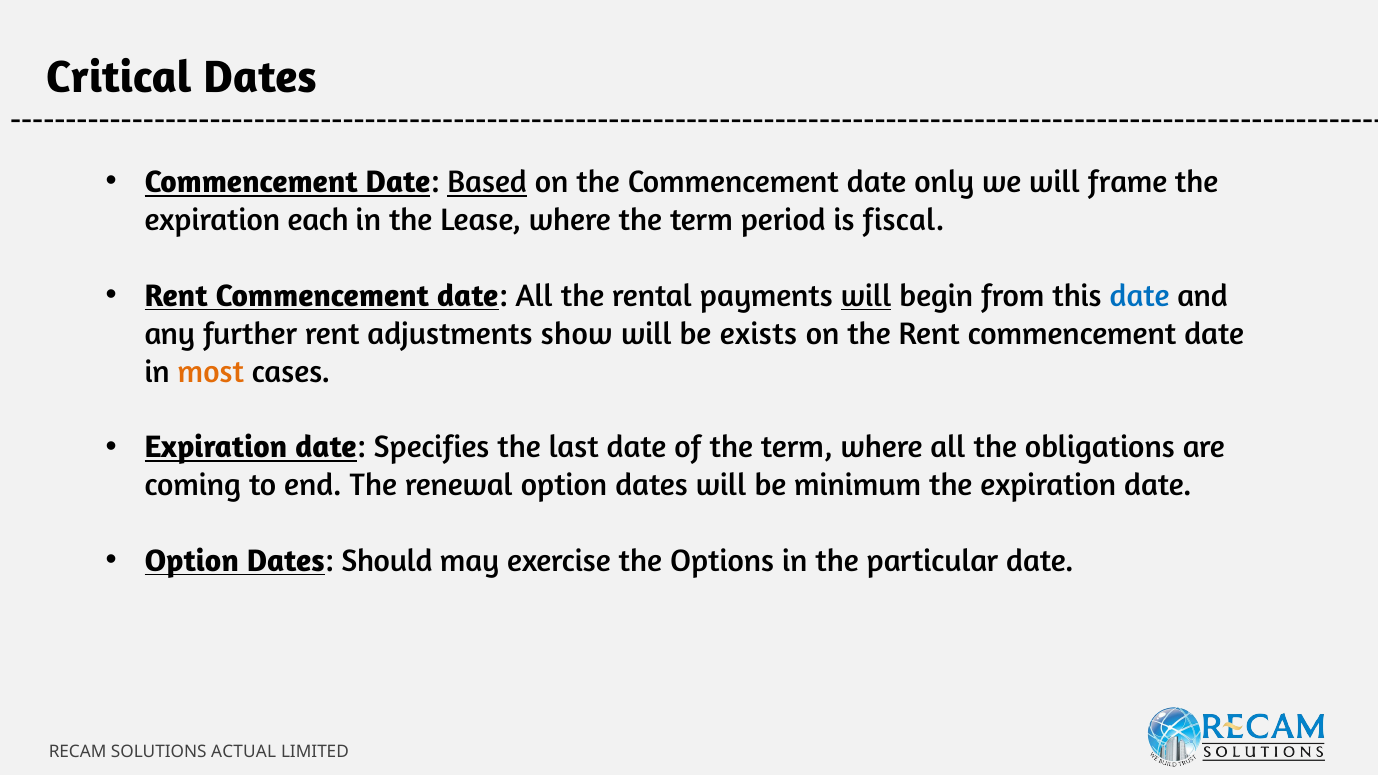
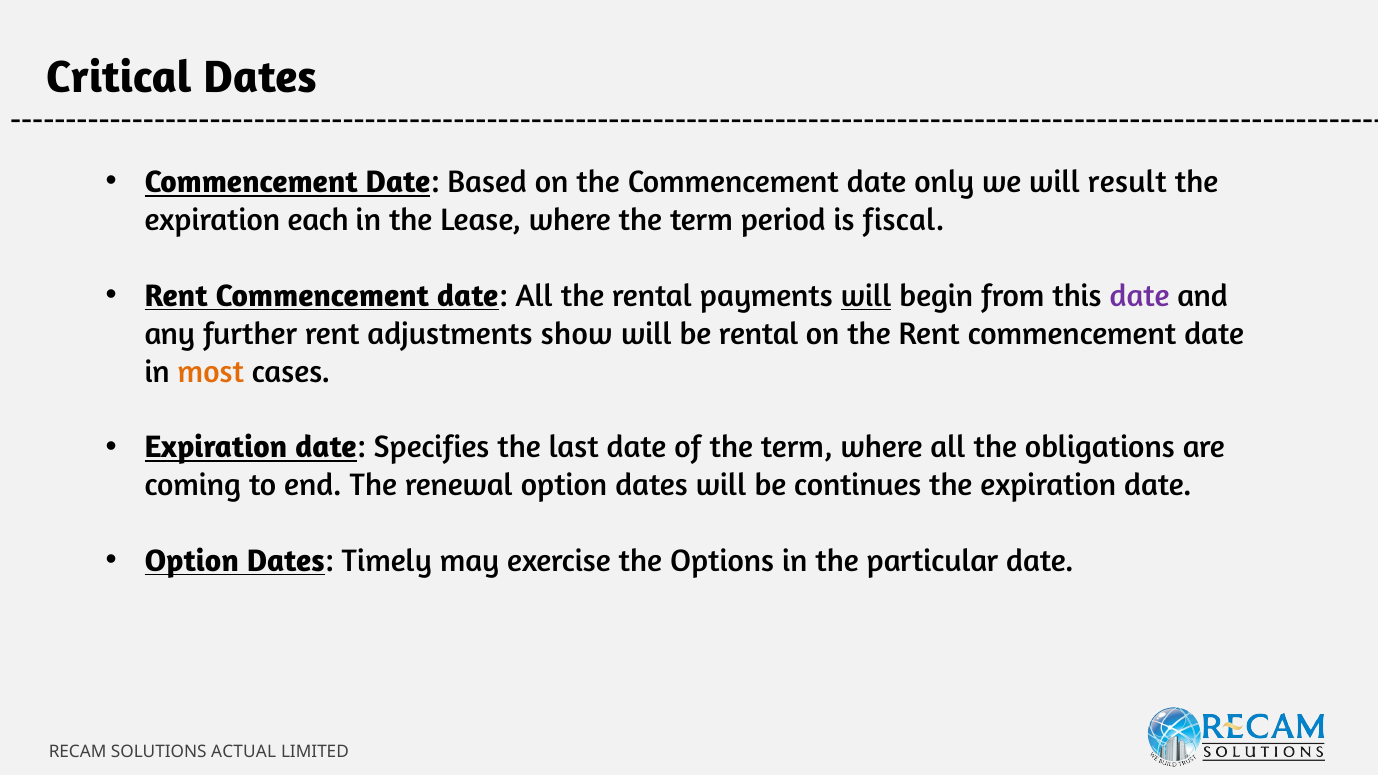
Based underline: present -> none (487, 182)
frame: frame -> result (1127, 182)
date colour: blue -> purple (1140, 296)
be exists: exists -> rental (759, 334)
minimum: minimum -> continues (858, 485)
Should: Should -> Timely (387, 561)
